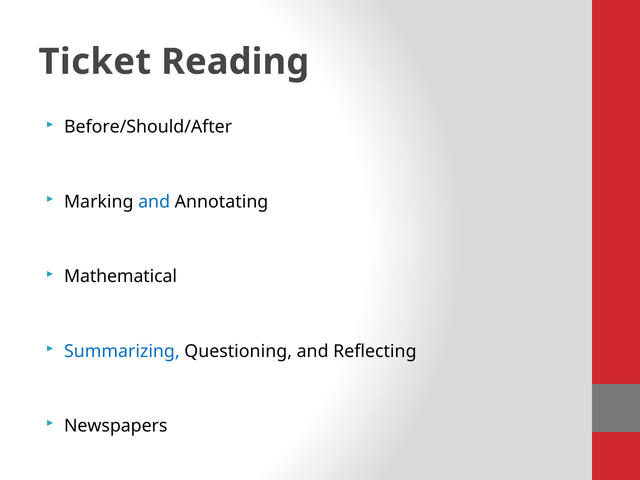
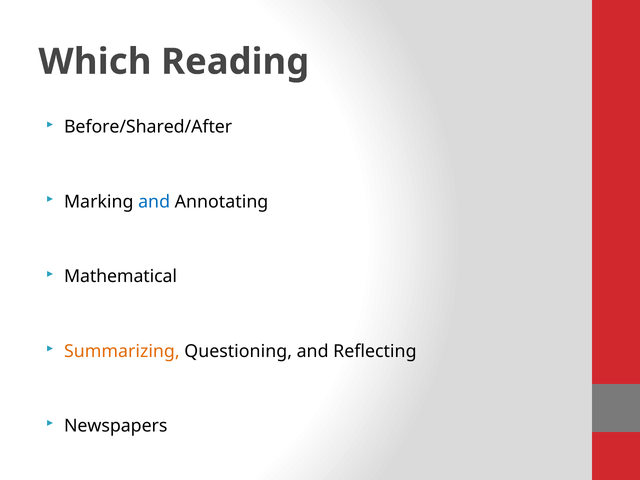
Ticket: Ticket -> Which (95, 62)
Before/Should/After: Before/Should/After -> Before/Shared/After (148, 127)
Summarizing colour: blue -> orange (122, 351)
